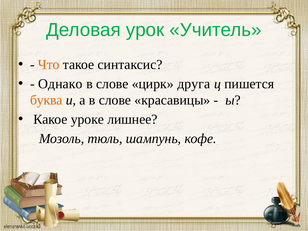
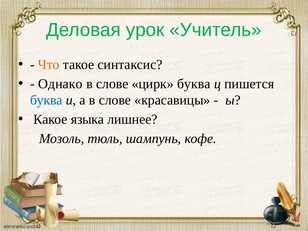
цирк друга: друга -> буква (194, 84)
буква colour: orange -> blue (46, 100)
уроке: уроке -> языка (87, 119)
